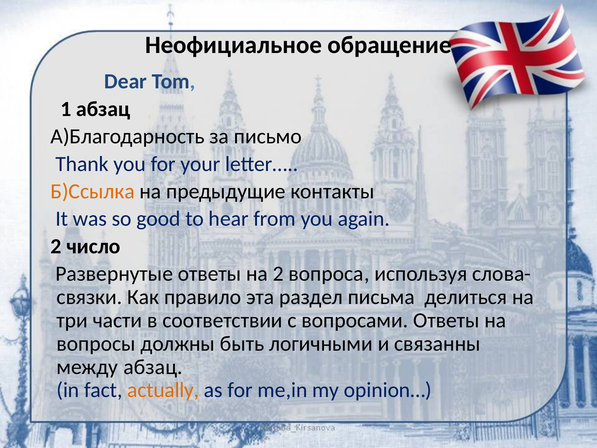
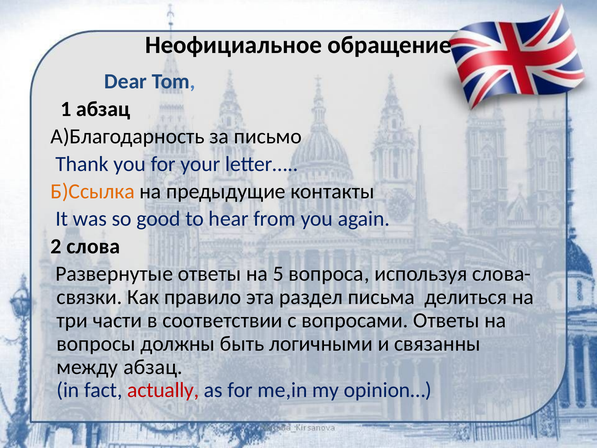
число: число -> слова (93, 246)
на 2: 2 -> 5 (278, 274)
actually colour: orange -> red (163, 390)
